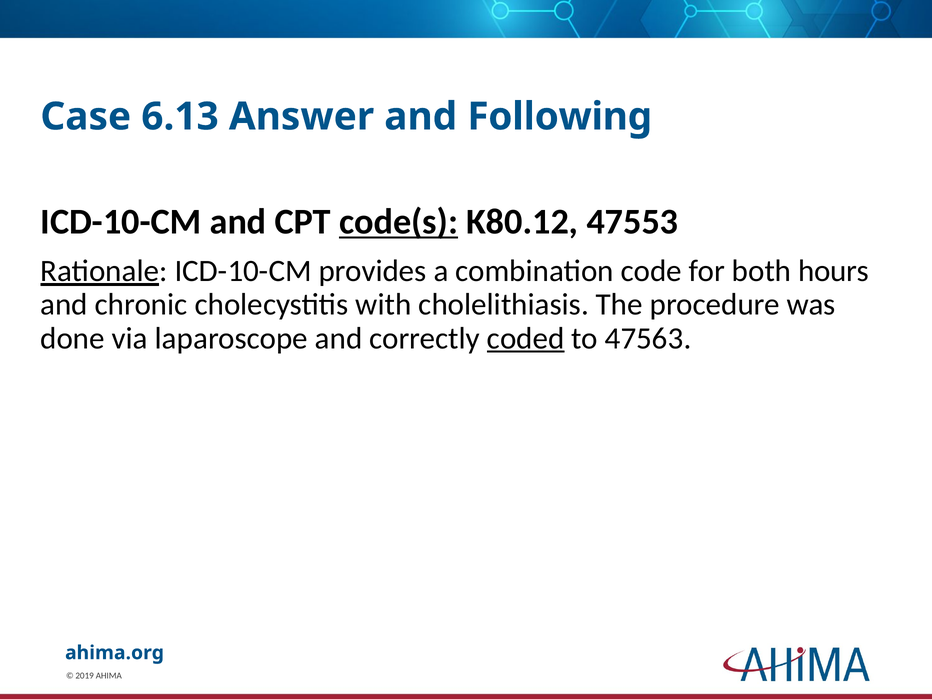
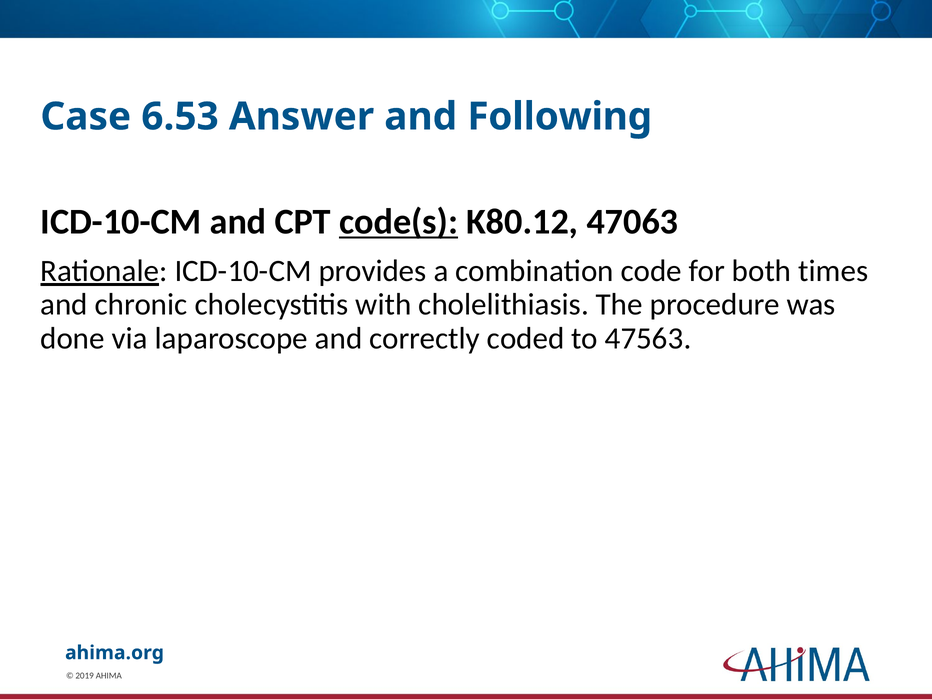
6.13: 6.13 -> 6.53 (180, 117)
47553: 47553 -> 47063 (632, 222)
hours: hours -> times (833, 271)
coded underline: present -> none (526, 338)
